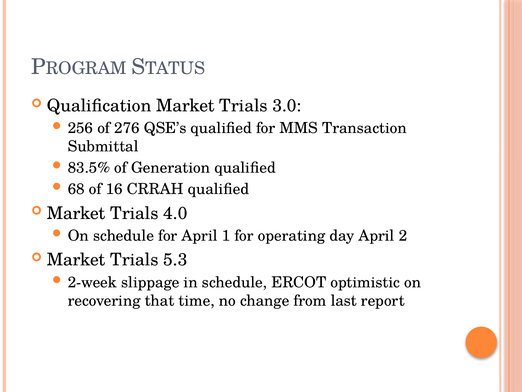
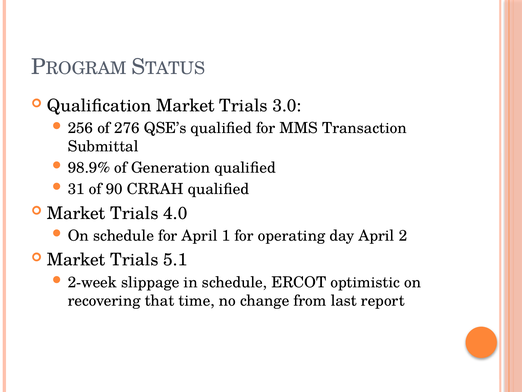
83.5%: 83.5% -> 98.9% (89, 168)
68: 68 -> 31 (76, 189)
16: 16 -> 90 (114, 189)
5.3: 5.3 -> 5.1 (175, 260)
